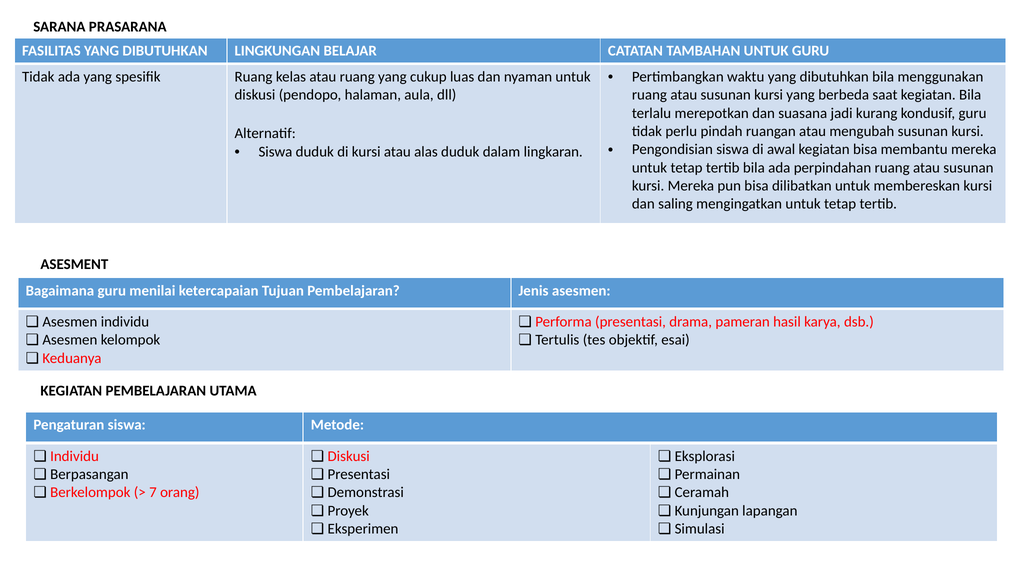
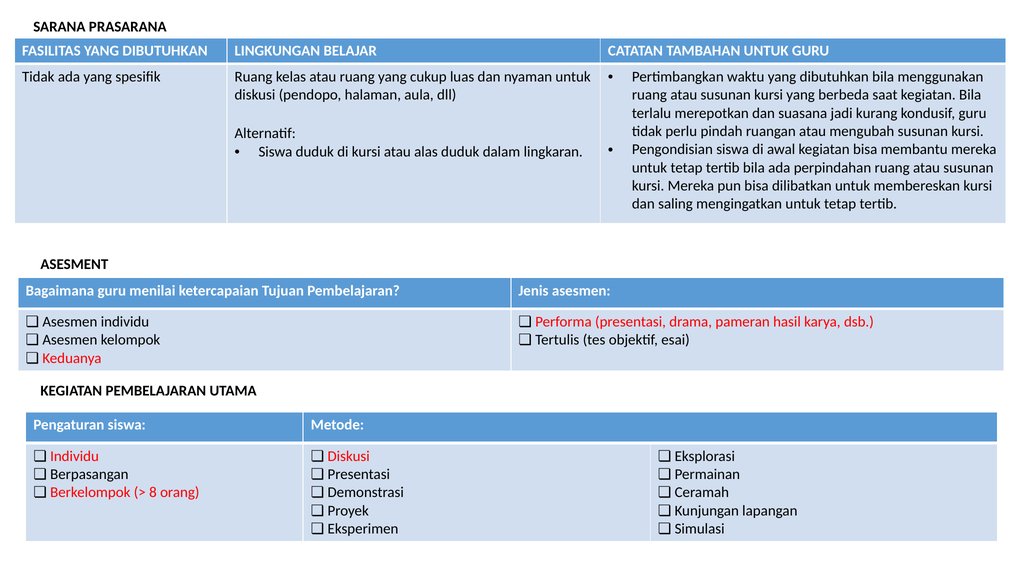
7: 7 -> 8 (153, 492)
